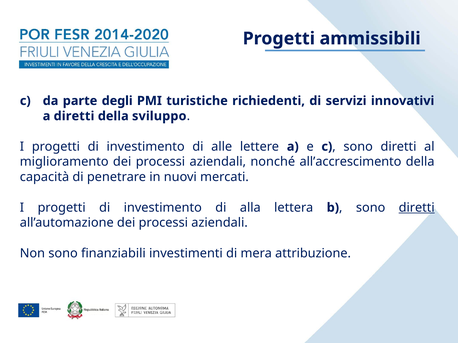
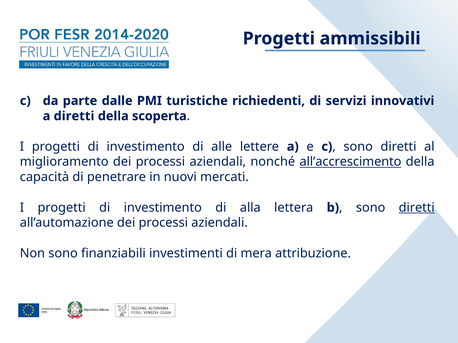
degli: degli -> dalle (117, 101)
sviluppo: sviluppo -> scoperta (159, 116)
all’accrescimento underline: none -> present (350, 162)
